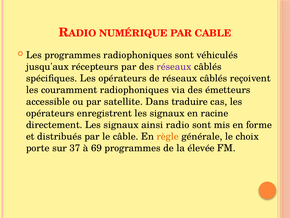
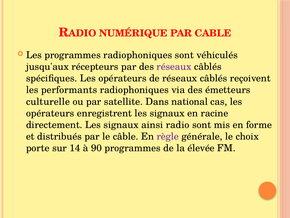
couramment: couramment -> performants (69, 90)
accessible: accessible -> culturelle (48, 101)
traduire: traduire -> national (190, 101)
règle colour: orange -> purple (168, 136)
37: 37 -> 14 (75, 148)
69: 69 -> 90 (96, 148)
